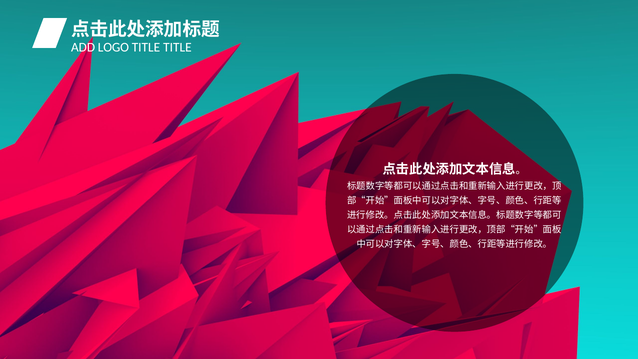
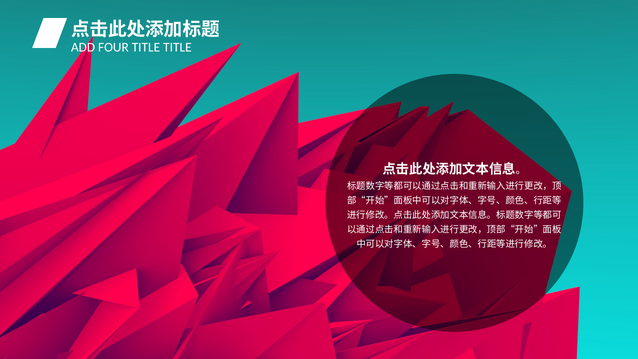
LOGO: LOGO -> FOUR (113, 47)
